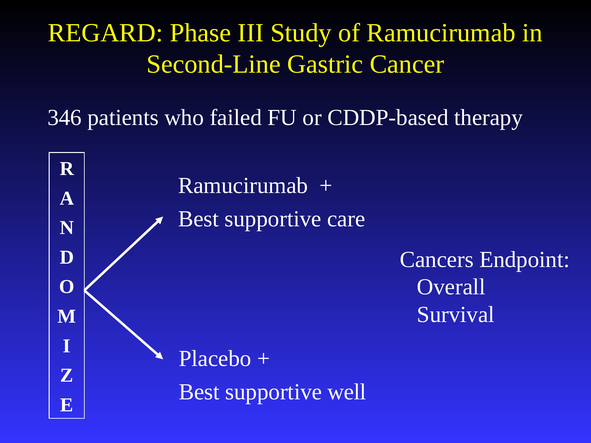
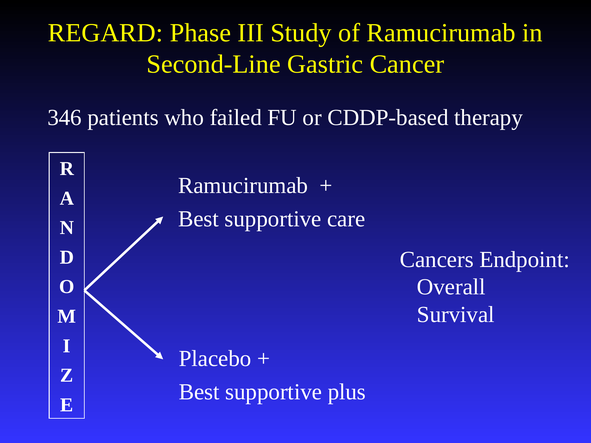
well: well -> plus (347, 392)
